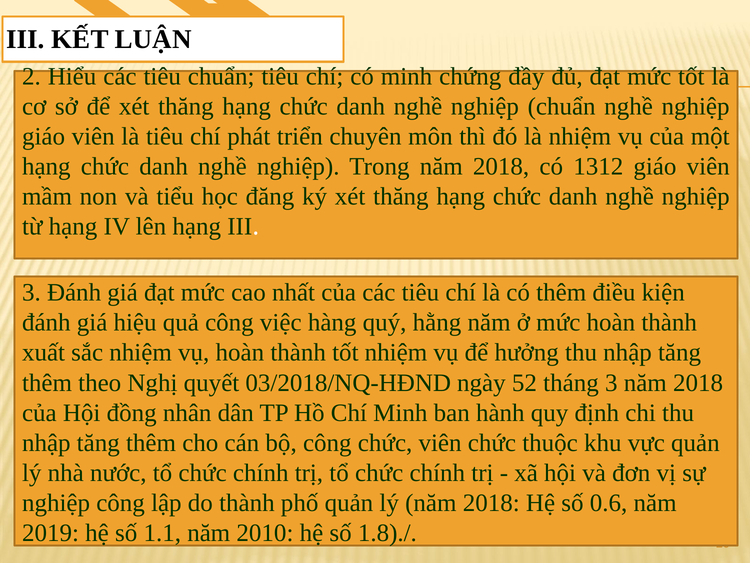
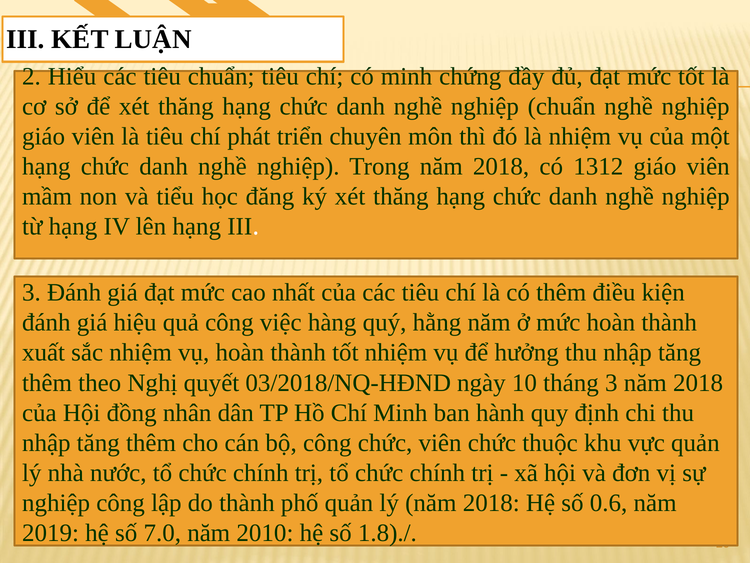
52: 52 -> 10 (524, 382)
1.1: 1.1 -> 7.0 (162, 532)
